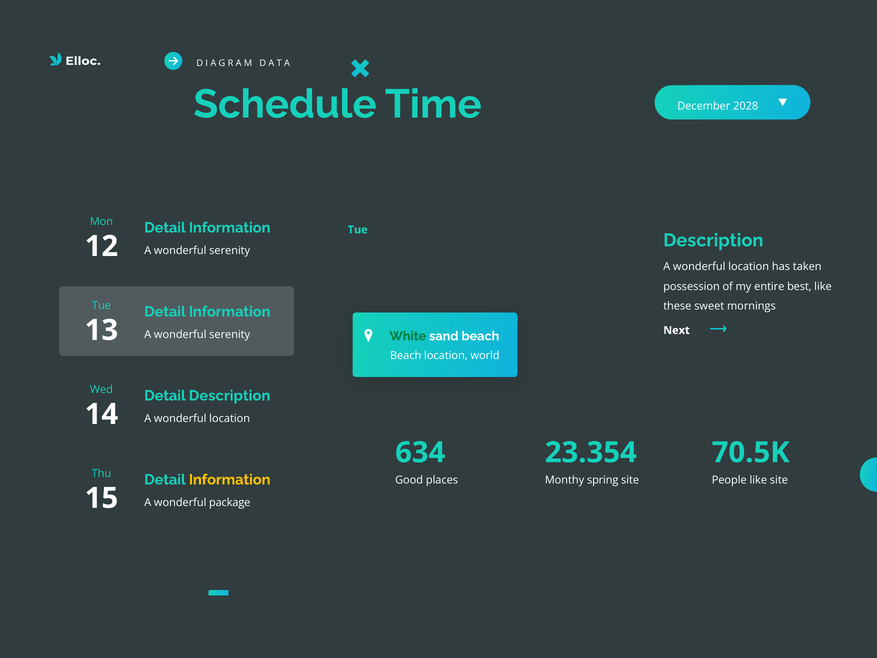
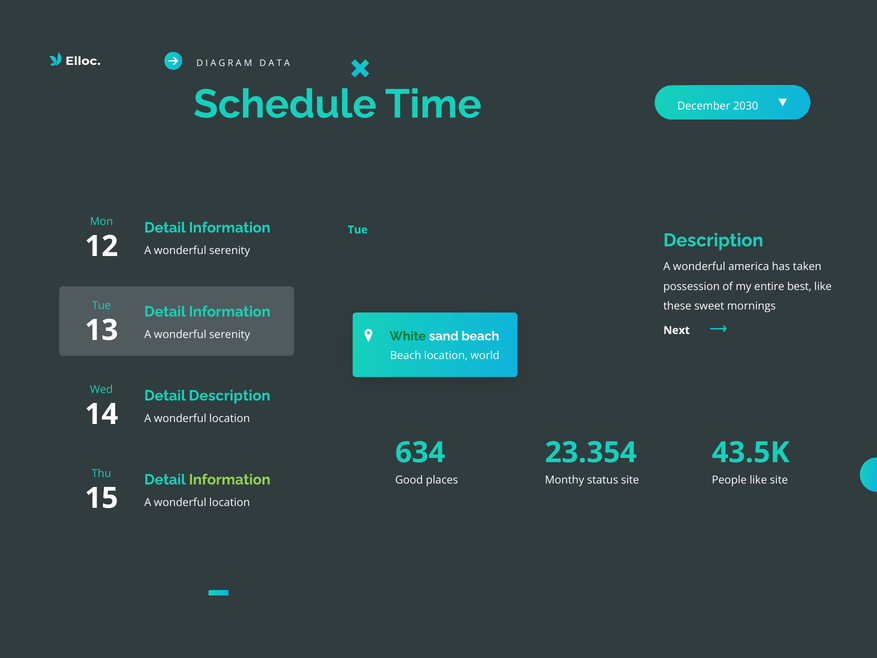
2028: 2028 -> 2030 (746, 106)
location: location -> america (749, 266)
70.5K: 70.5K -> 43.5K (751, 452)
Information colour: yellow -> light green (230, 479)
spring: spring -> status (603, 480)
package: package -> location (230, 502)
